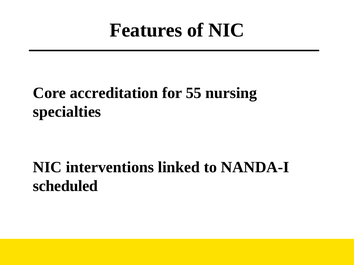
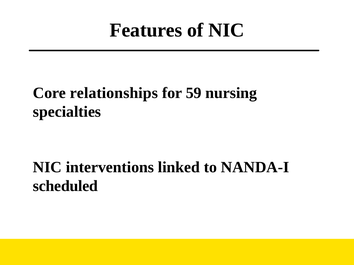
accreditation: accreditation -> relationships (114, 93)
55: 55 -> 59 (194, 93)
